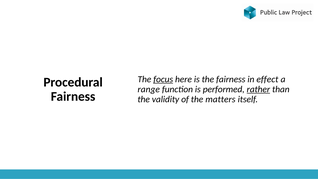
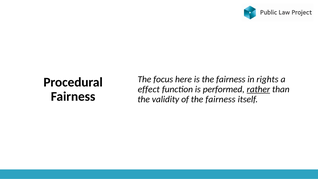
focus underline: present -> none (163, 79)
effect: effect -> rights (267, 79)
range: range -> effect (149, 89)
of the matters: matters -> fairness (220, 99)
